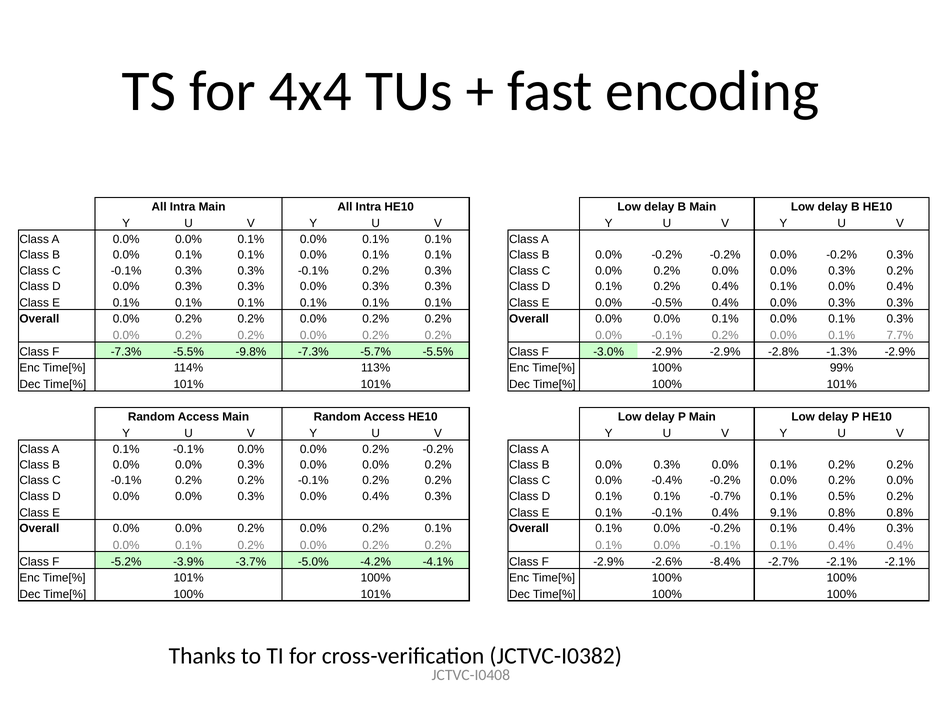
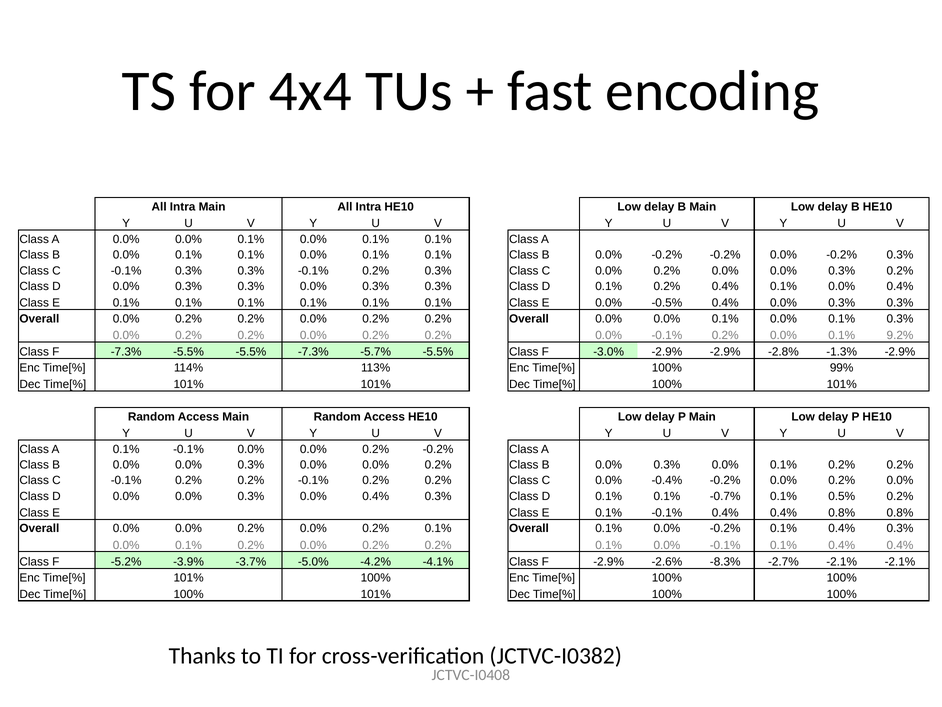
7.7%: 7.7% -> 9.2% (900, 335)
-5.5% -9.8%: -9.8% -> -5.5% (251, 352)
-0.1% 0.4% 9.1%: 9.1% -> 0.4% (783, 513)
-8.4%: -8.4% -> -8.3% (725, 562)
